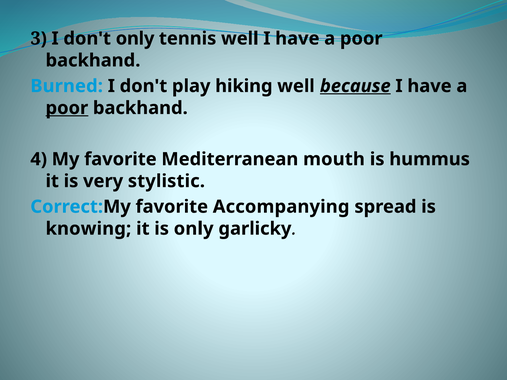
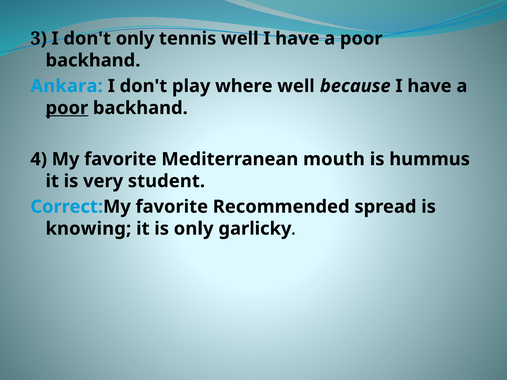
Burned: Burned -> Ankara (67, 86)
hiking: hiking -> where (244, 86)
because underline: present -> none (355, 86)
stylistic: stylistic -> student (166, 181)
Accompanying: Accompanying -> Recommended (281, 207)
